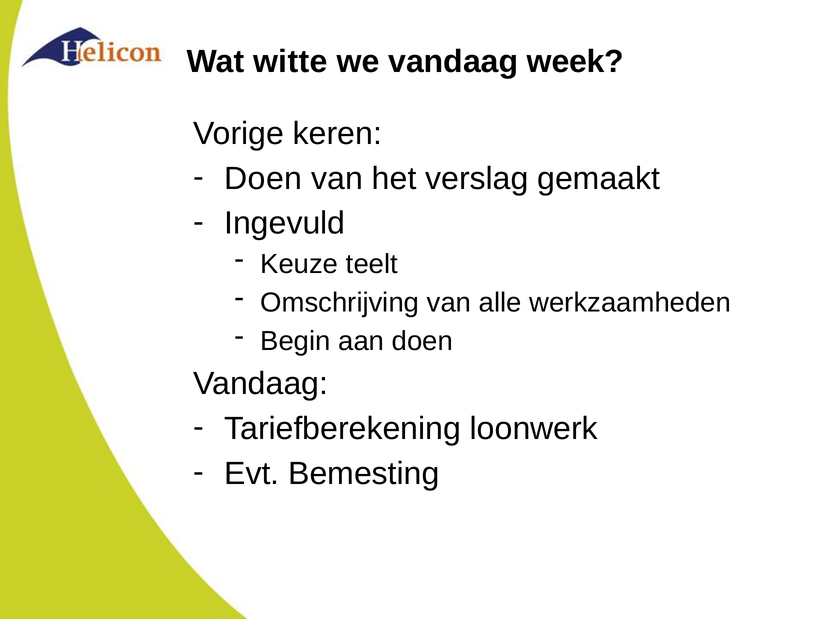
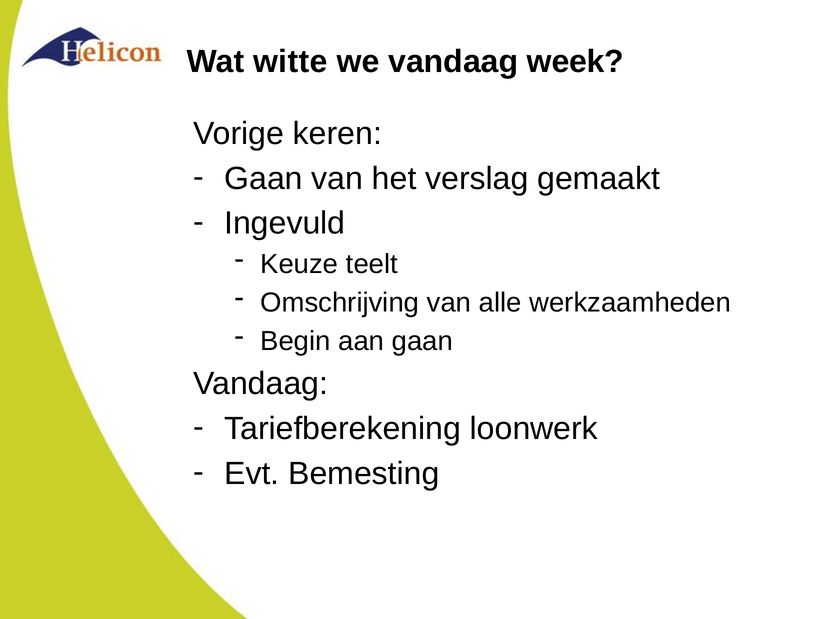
Doen: Doen -> Gaan (263, 178)
aan doen: doen -> gaan (422, 341)
